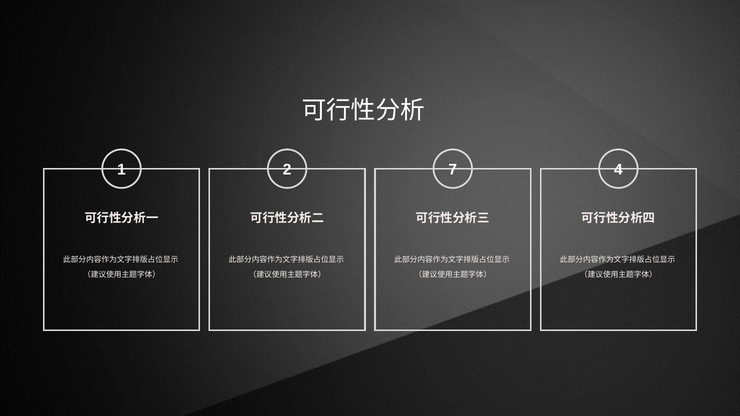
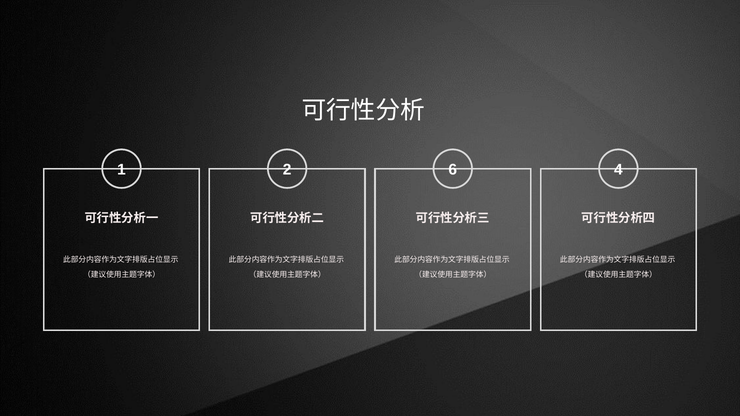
7: 7 -> 6 (453, 170)
